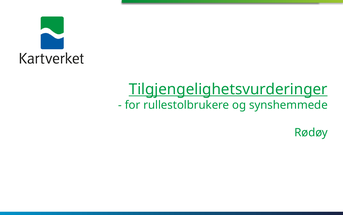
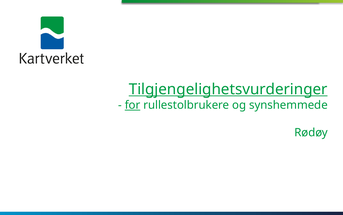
for underline: none -> present (133, 105)
